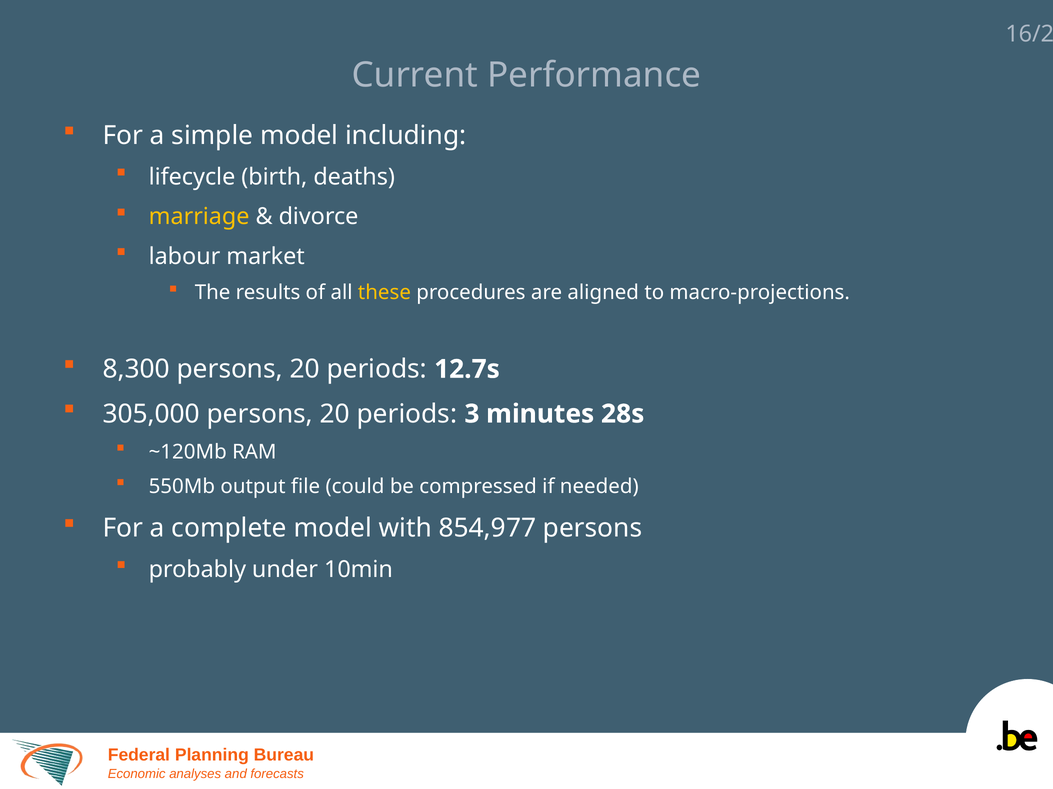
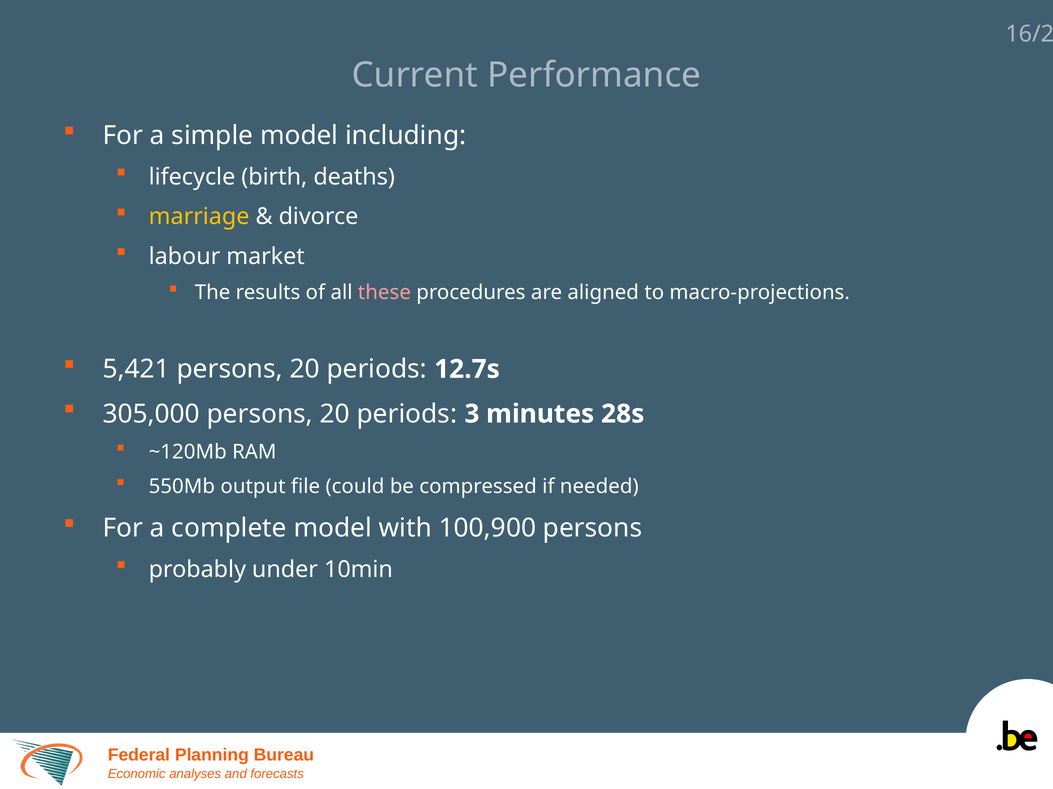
these colour: yellow -> pink (384, 293)
8,300: 8,300 -> 5,421 (136, 370)
854,977: 854,977 -> 100,900 (487, 529)
